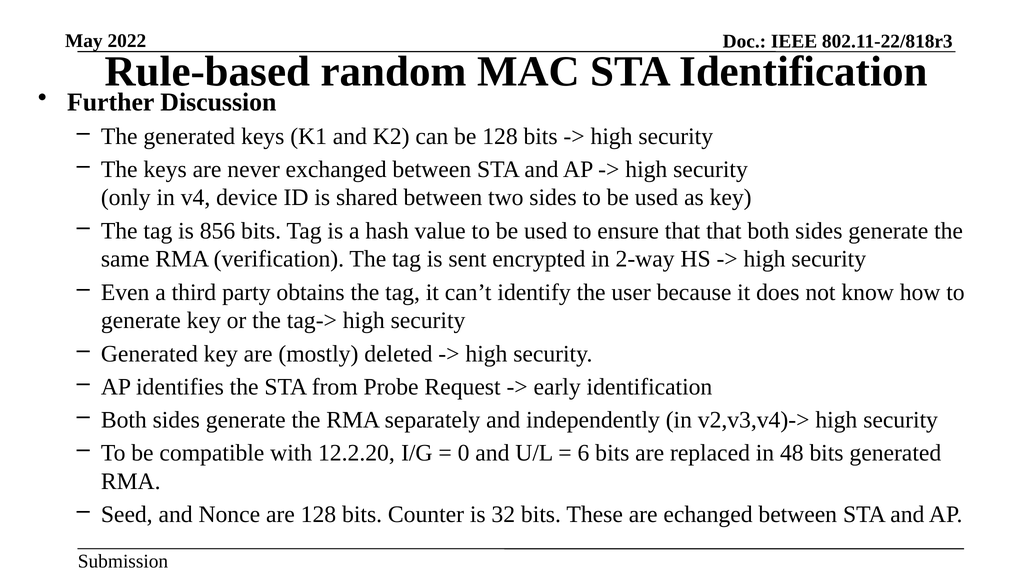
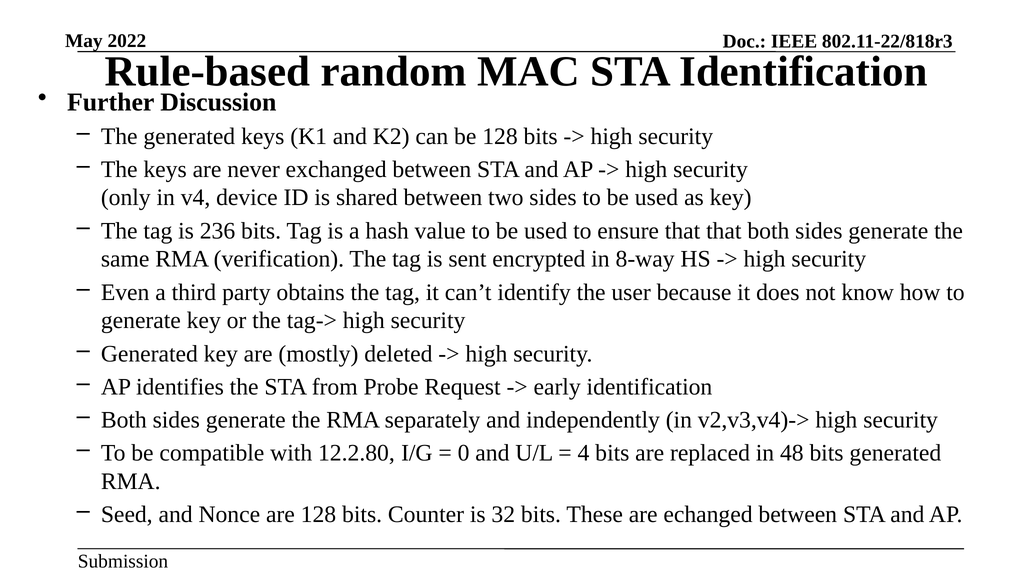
856: 856 -> 236 (218, 231)
2-way: 2-way -> 8-way (645, 259)
12.2.20: 12.2.20 -> 12.2.80 (356, 453)
6: 6 -> 4 (583, 453)
